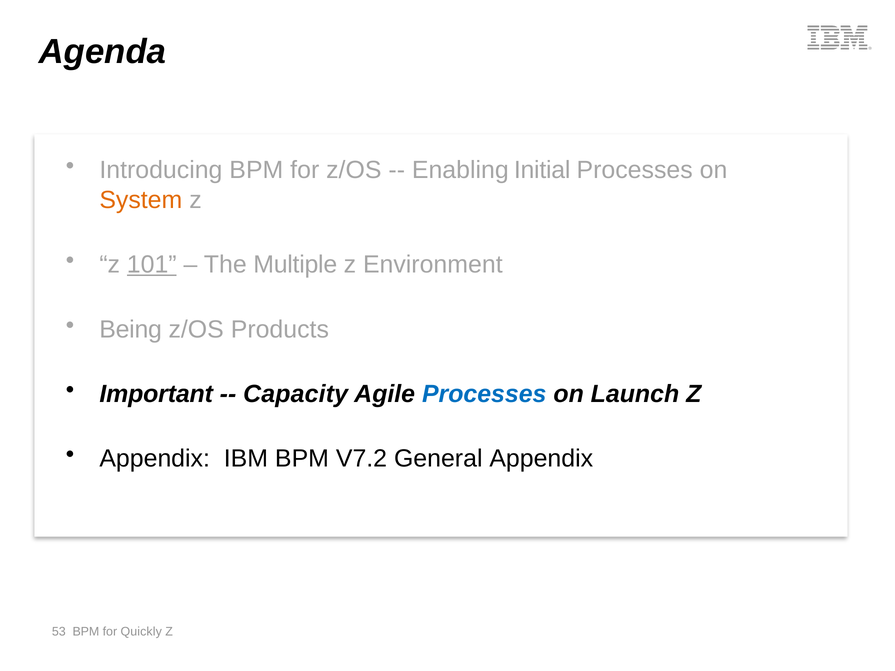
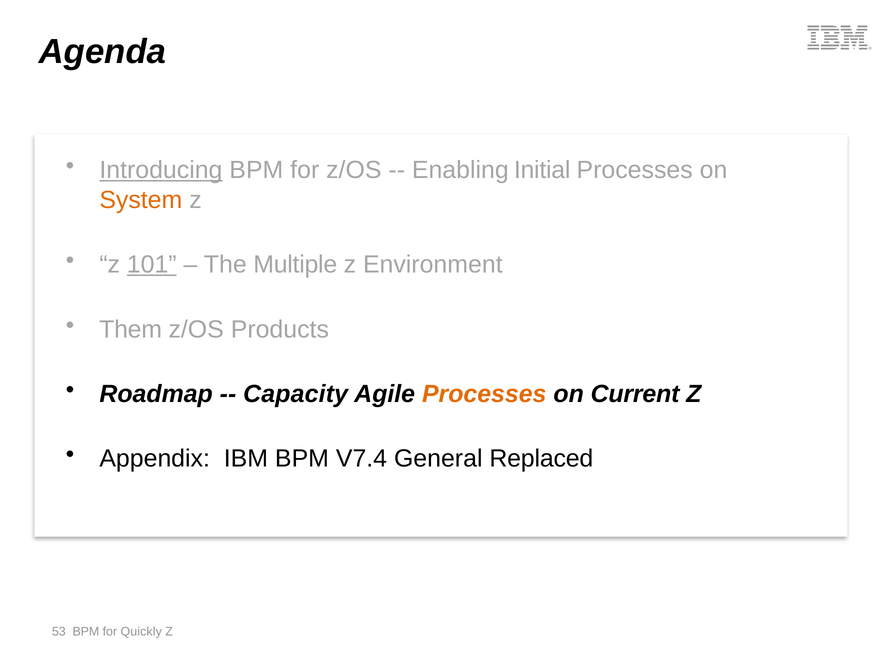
Introducing underline: none -> present (161, 170)
Being: Being -> Them (131, 329)
Important: Important -> Roadmap (156, 394)
Processes colour: blue -> orange (484, 394)
Launch: Launch -> Current (635, 394)
V7.2: V7.2 -> V7.4 (361, 459)
General Appendix: Appendix -> Replaced (541, 459)
